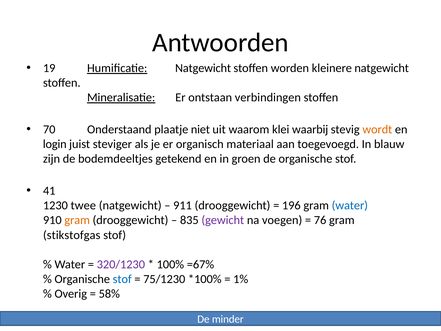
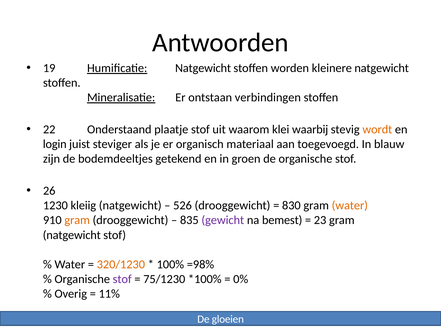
70: 70 -> 22 (49, 129)
plaatje niet: niet -> stof (200, 129)
41: 41 -> 26 (49, 191)
twee: twee -> kleiig (83, 205)
911: 911 -> 526 (183, 205)
196: 196 -> 830 (291, 205)
water colour: blue -> orange (350, 205)
voegen: voegen -> bemest (282, 220)
76: 76 -> 23 (320, 220)
stikstofgas: stikstofgas -> natgewicht (72, 235)
320/1230 colour: purple -> orange (121, 264)
=67%: =67% -> =98% (201, 264)
stof colour: blue -> purple (122, 279)
1%: 1% -> 0% (241, 279)
58%: 58% -> 11% (109, 294)
minder: minder -> gloeien (228, 319)
